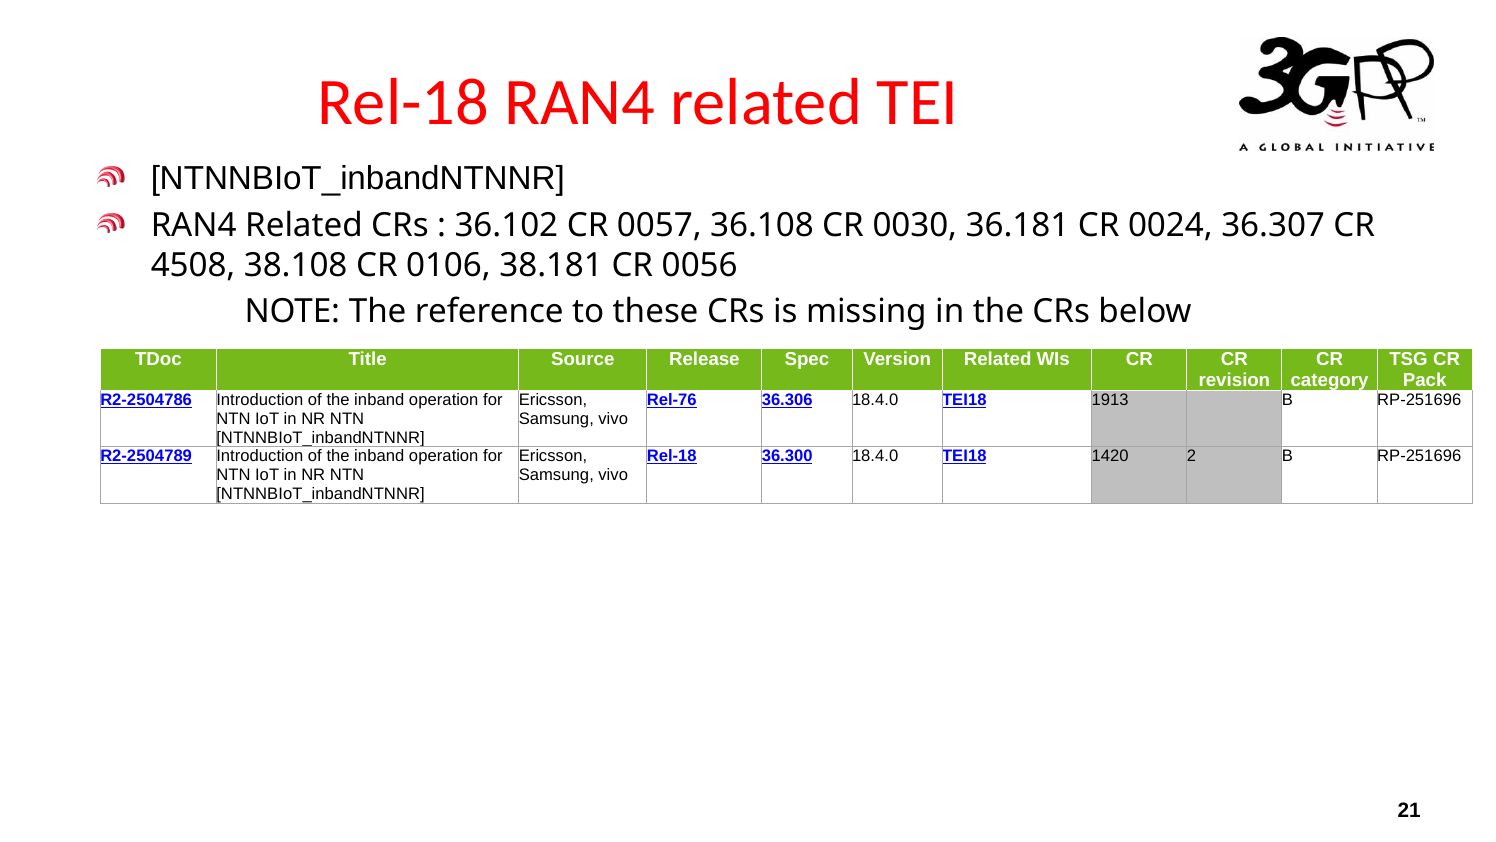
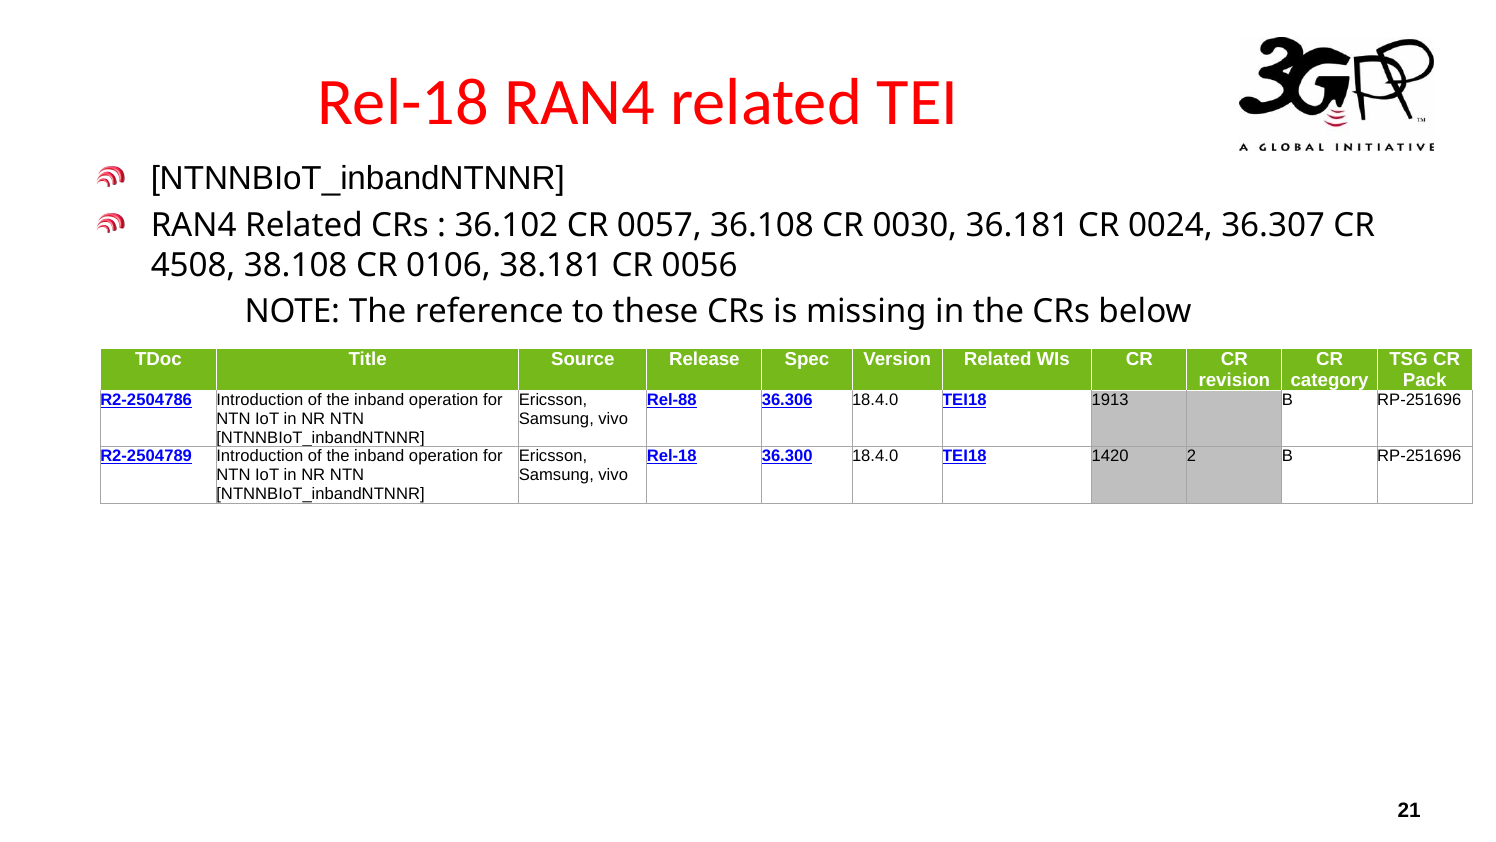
Rel-76: Rel-76 -> Rel-88 (672, 400)
